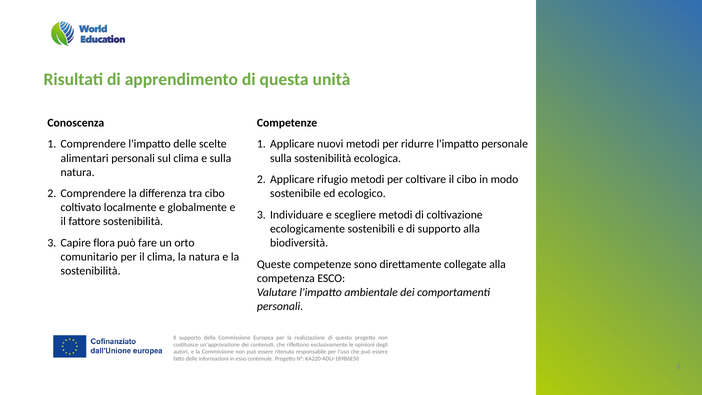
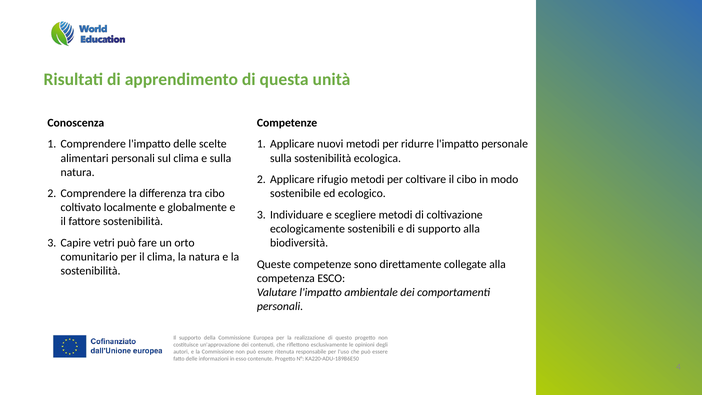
flora: flora -> vetri (104, 243)
